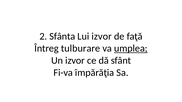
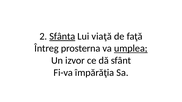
Sfânta underline: none -> present (62, 36)
Lui izvor: izvor -> viaţă (102, 36)
tulburare: tulburare -> prosterna (81, 49)
